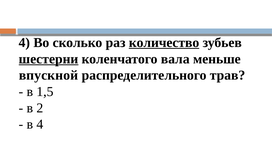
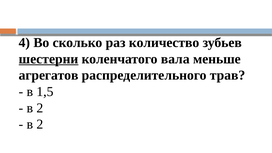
количество underline: present -> none (164, 43)
впускной: впускной -> агрегатов (49, 75)
4: 4 -> 2 (40, 124)
